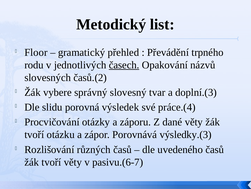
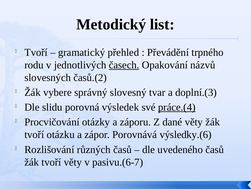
Floor: Floor -> Tvoří (36, 52)
práce.(4 underline: none -> present (177, 107)
výsledky.(3: výsledky.(3 -> výsledky.(6 (186, 134)
